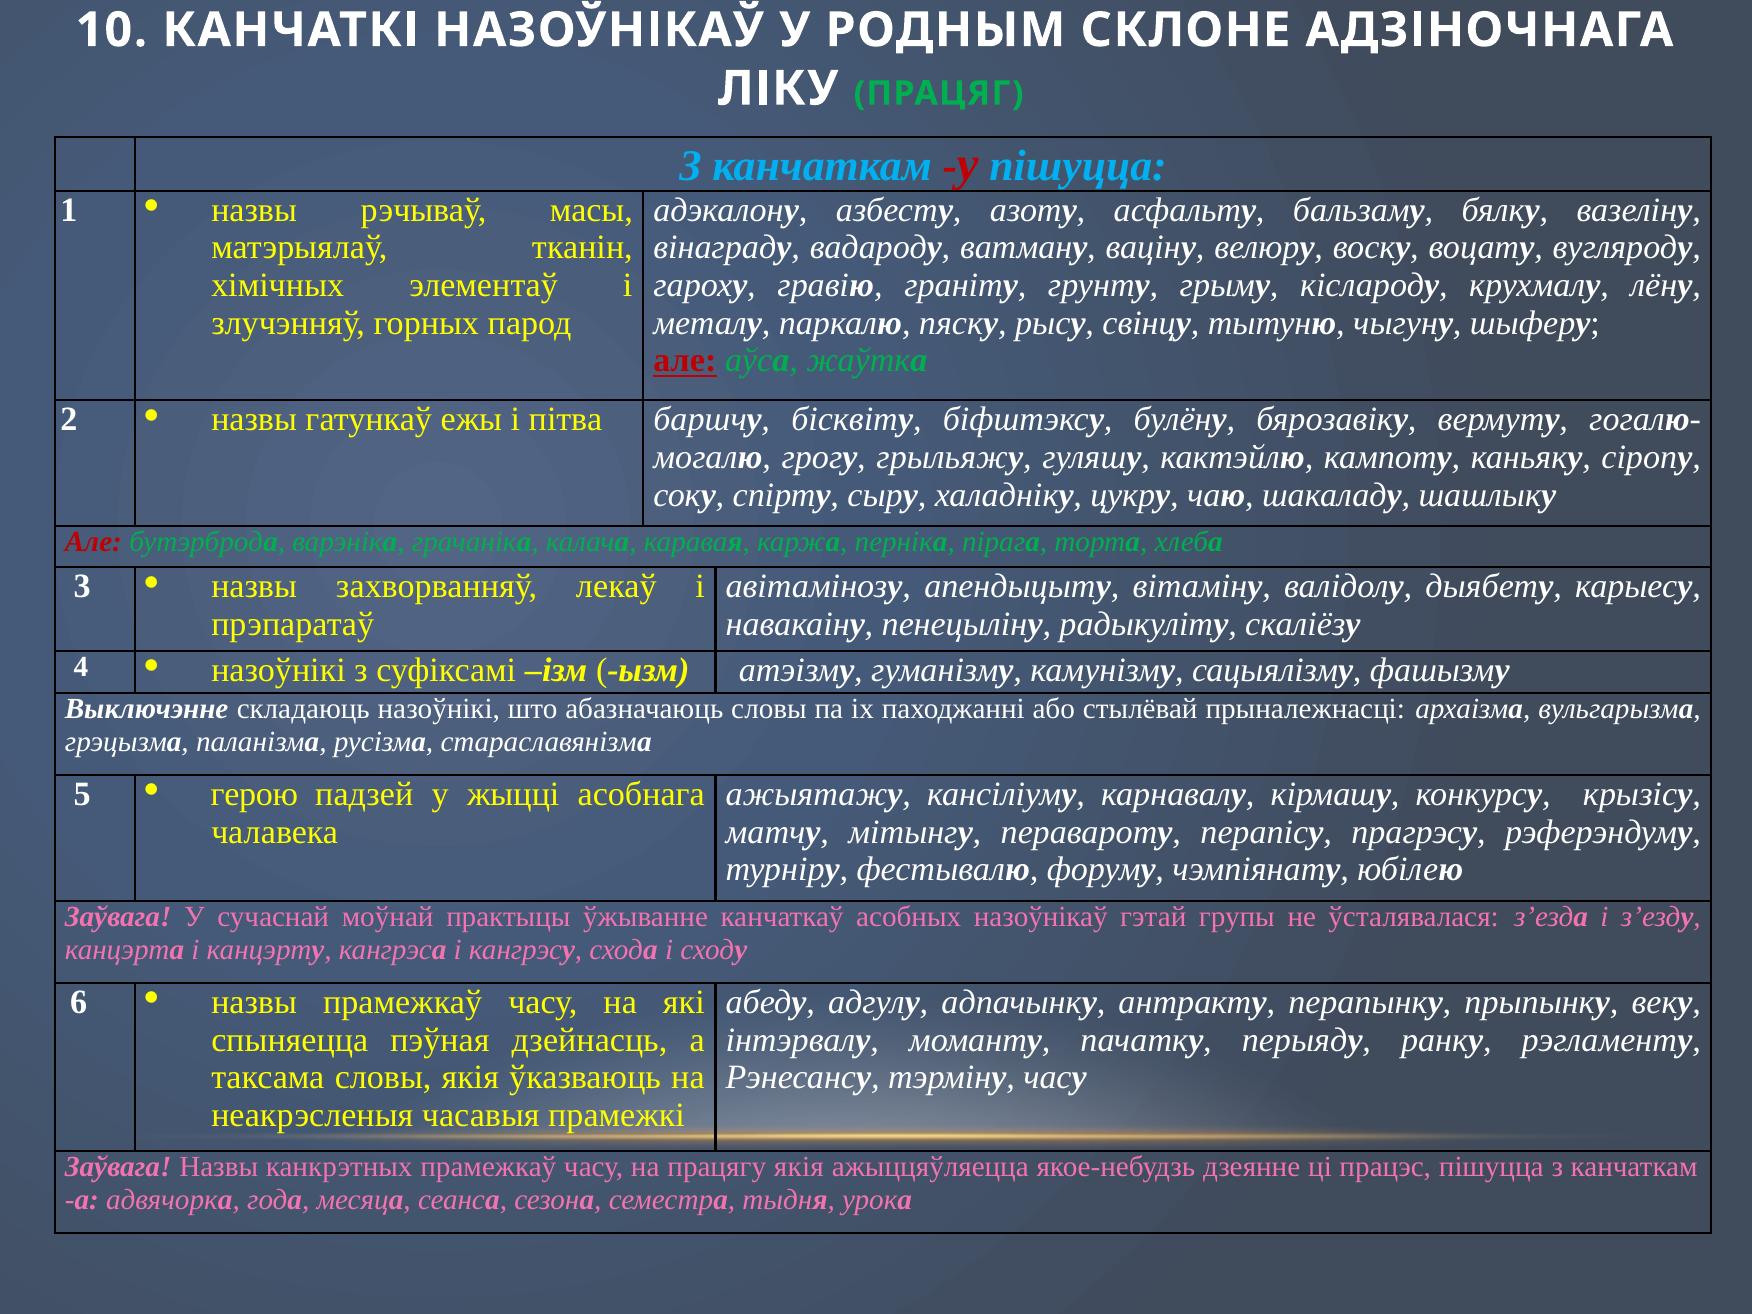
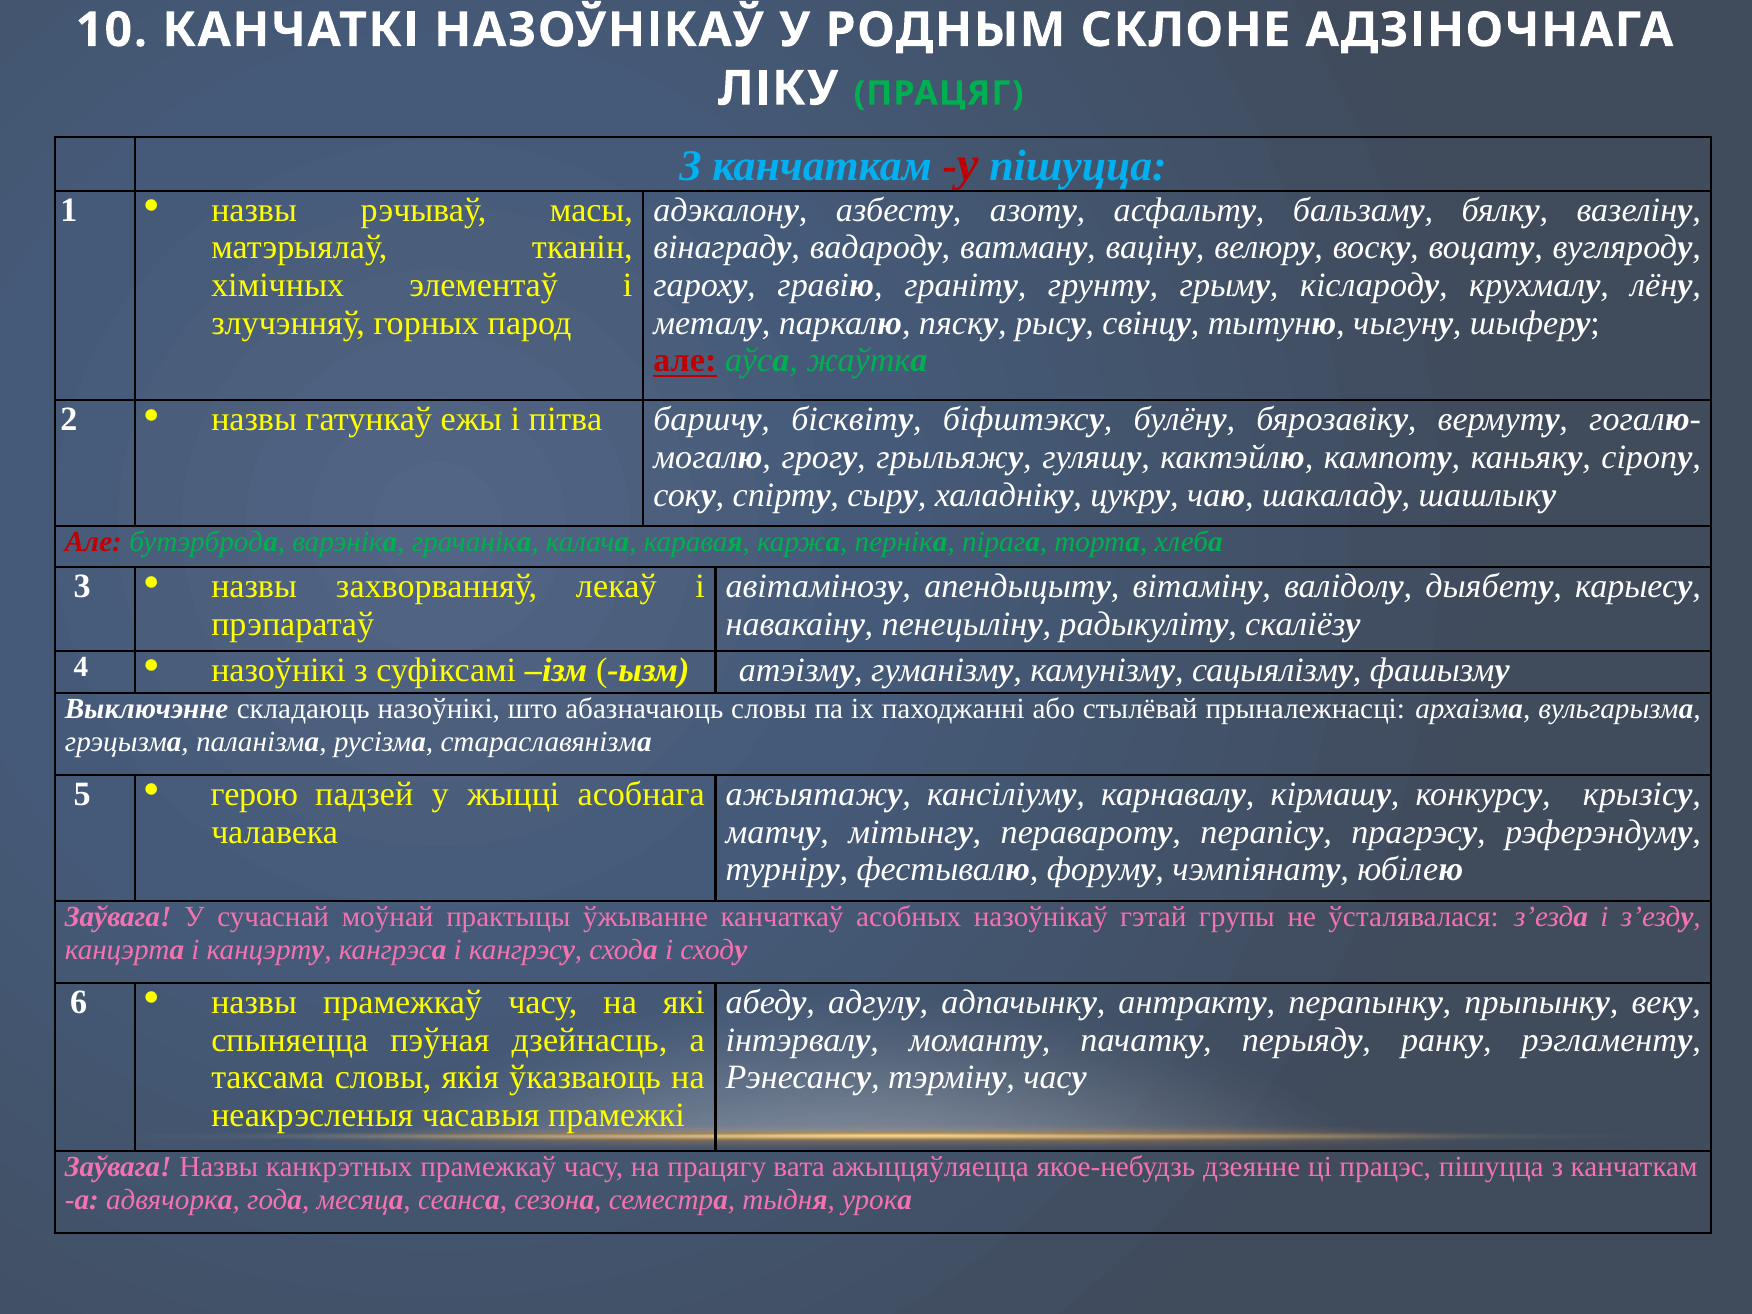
працягу якія: якія -> вата (799, 1167)
